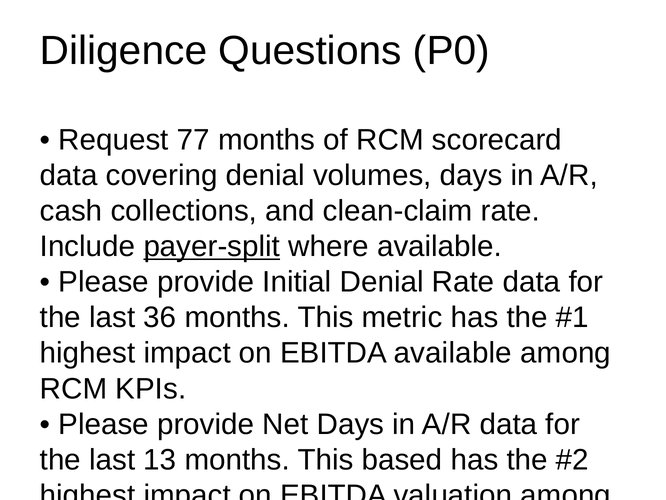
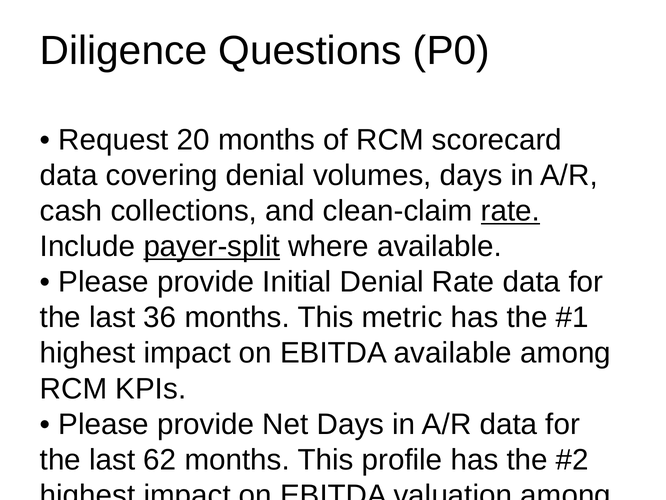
77: 77 -> 20 (193, 140)
rate underline: none -> present (510, 211)
13: 13 -> 62 (160, 459)
based: based -> profile (402, 459)
